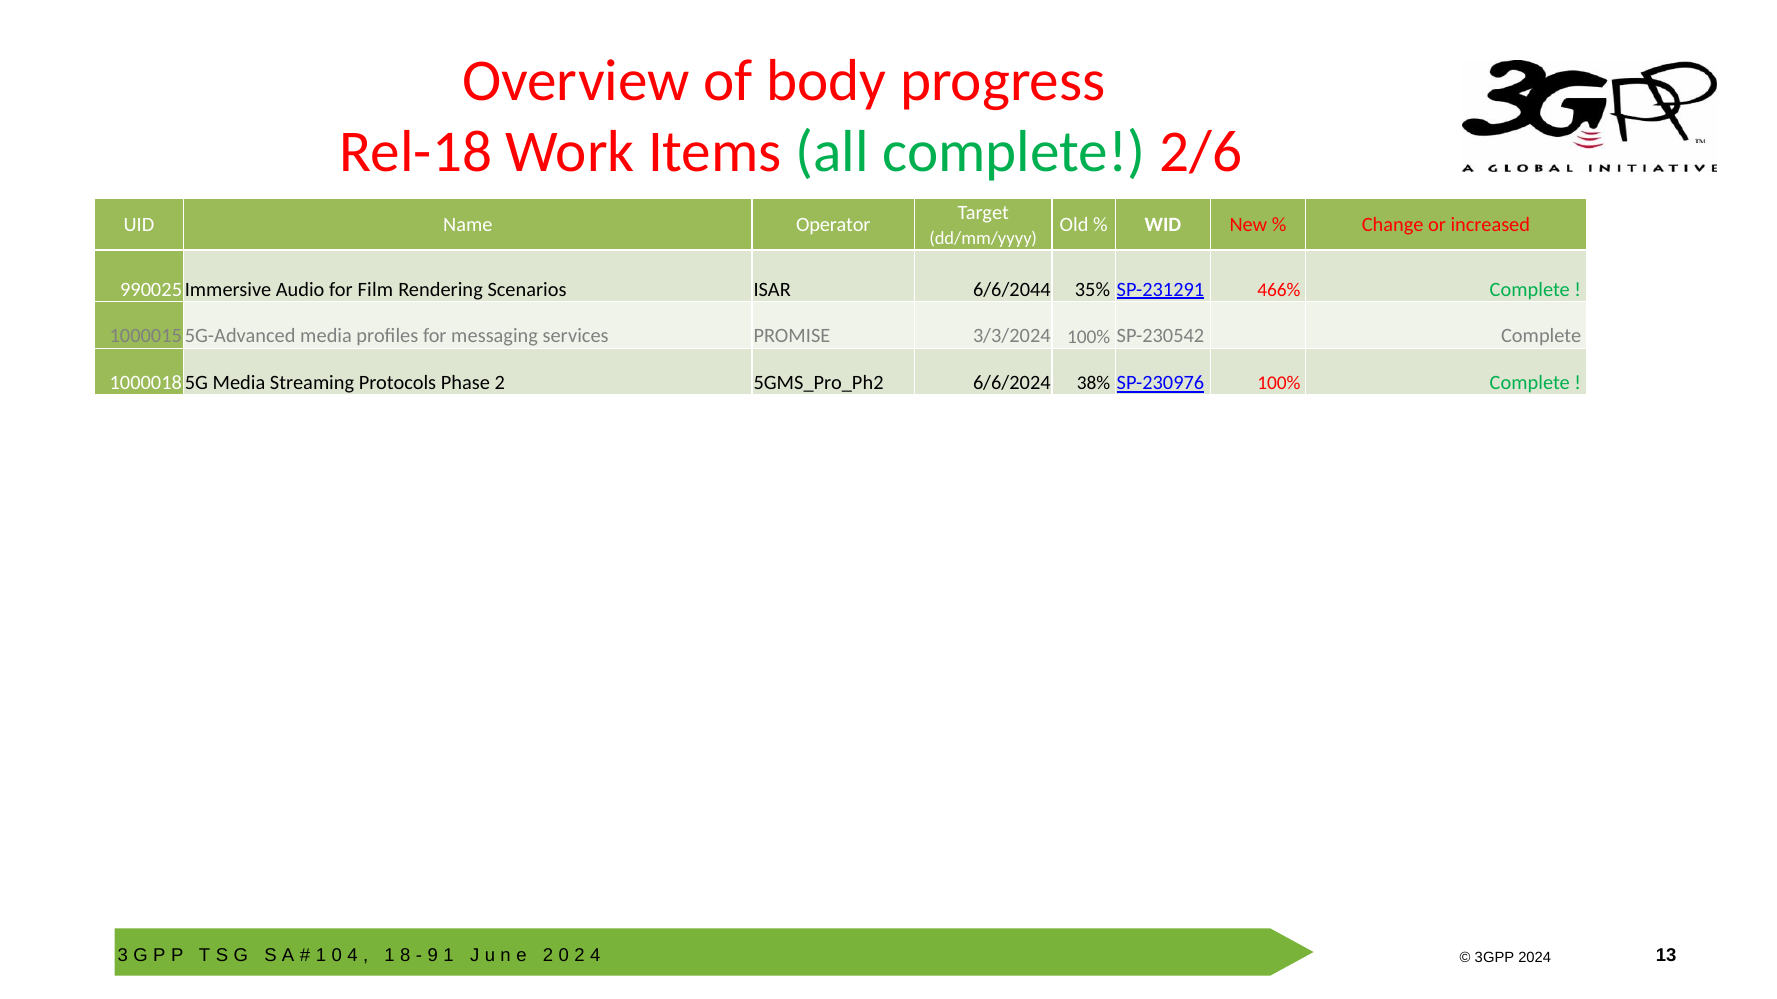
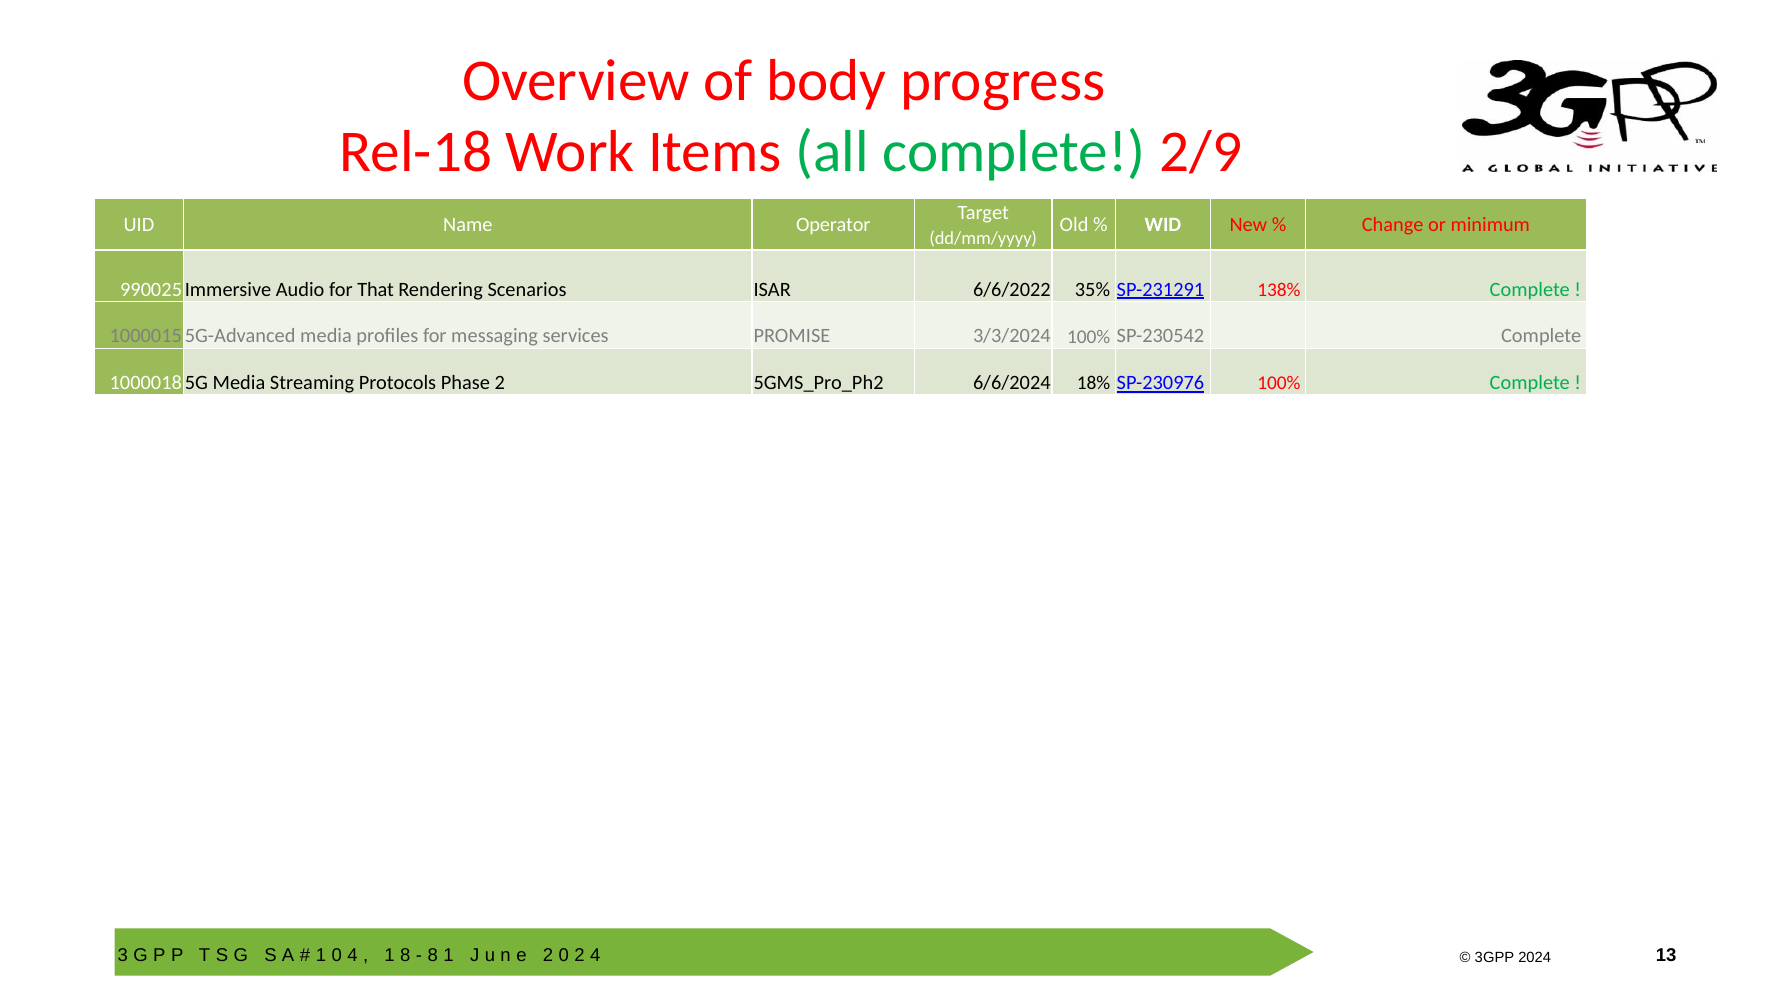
2/6: 2/6 -> 2/9 (1201, 152)
increased: increased -> minimum (1490, 225)
Film: Film -> That (376, 290)
6/6/2044: 6/6/2044 -> 6/6/2022 (1012, 290)
466%: 466% -> 138% (1279, 290)
38%: 38% -> 18% (1094, 384)
9: 9 -> 8 (433, 956)
